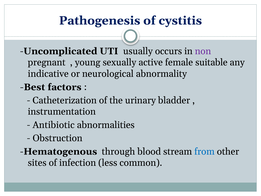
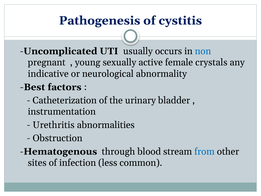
non colour: purple -> blue (203, 51)
suitable: suitable -> crystals (211, 62)
Antibiotic: Antibiotic -> Urethritis (54, 125)
